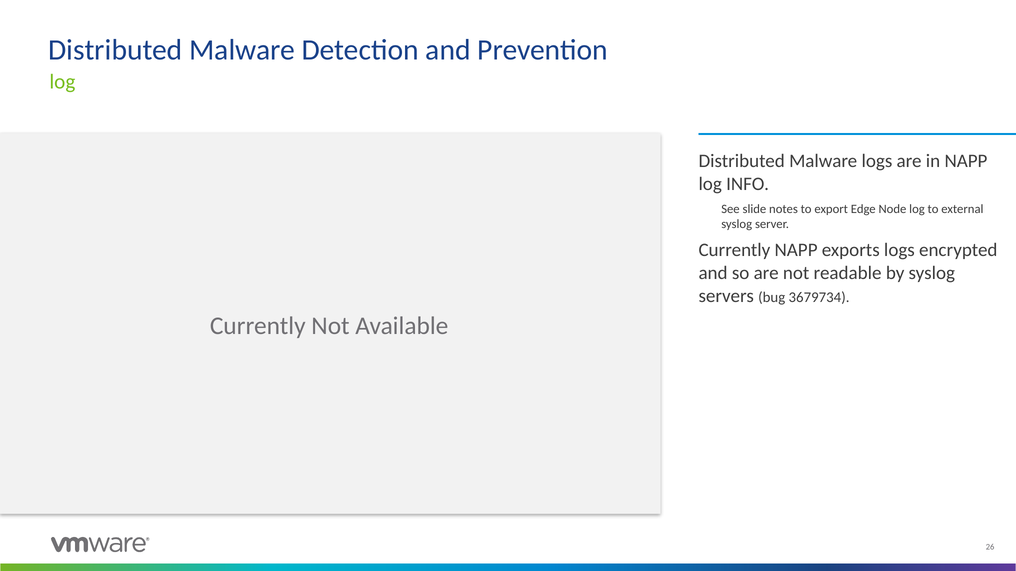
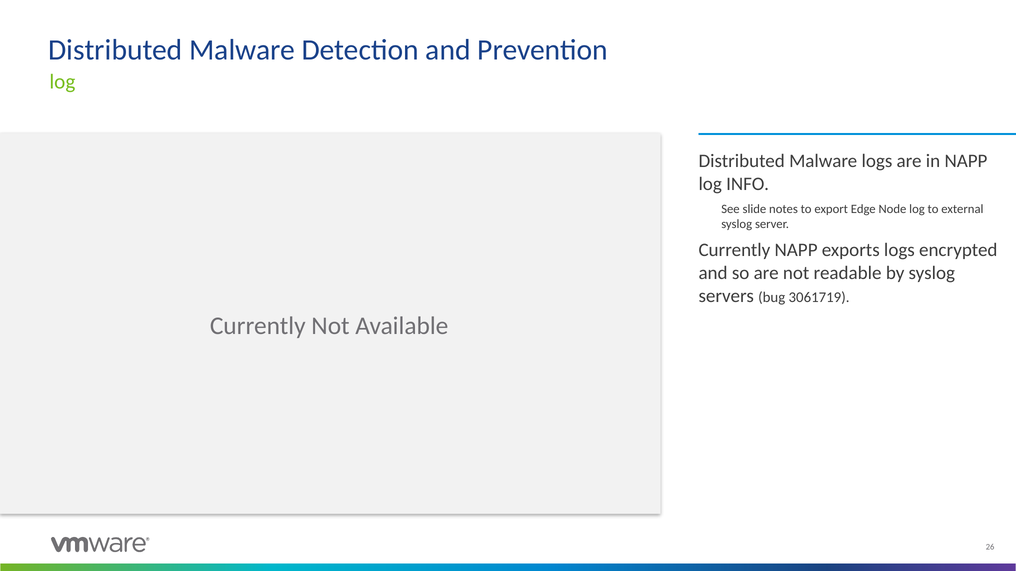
3679734: 3679734 -> 3061719 (819, 297)
